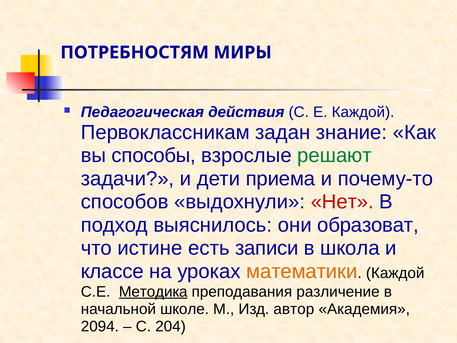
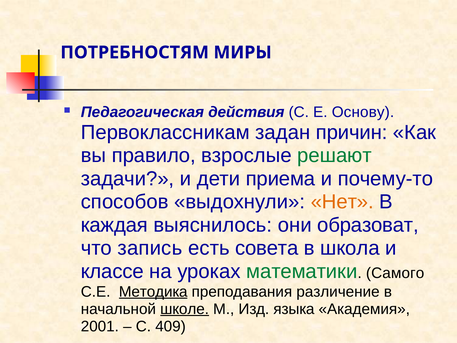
Е Каждой: Каждой -> Основу (363, 112)
знание: знание -> причин (352, 132)
способы: способы -> правило (154, 155)
Нет colour: red -> orange (342, 202)
подход: подход -> каждая (114, 225)
истине: истине -> запись (150, 248)
записи: записи -> совета (267, 248)
математики colour: orange -> green (302, 271)
Каждой: Каждой -> Самого (395, 273)
школе underline: none -> present (185, 309)
автор: автор -> языка (294, 309)
2094: 2094 -> 2001 (100, 326)
204: 204 -> 409 (171, 326)
